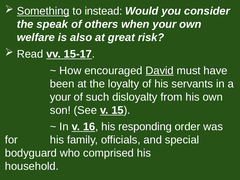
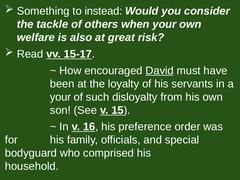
Something underline: present -> none (43, 11)
speak: speak -> tackle (52, 24)
responding: responding -> preference (145, 127)
